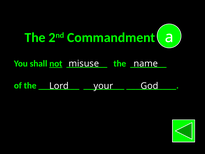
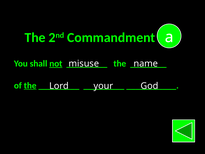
the underline: none -> present (30, 85)
